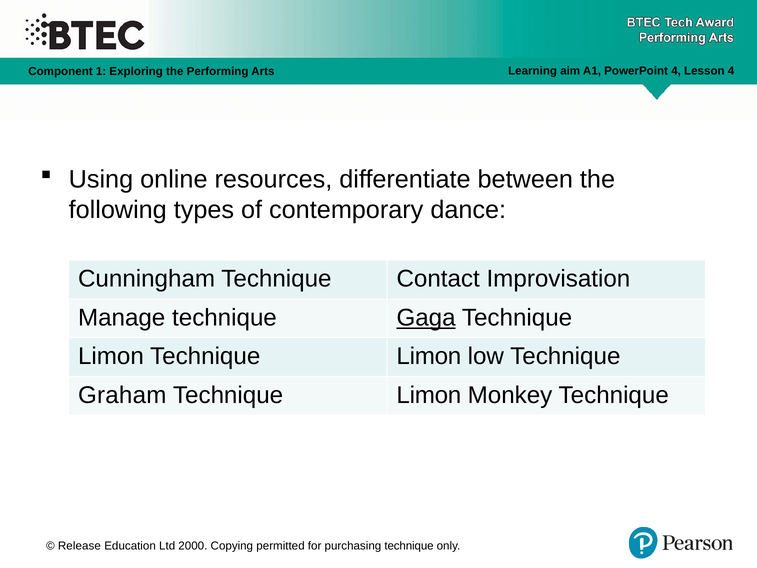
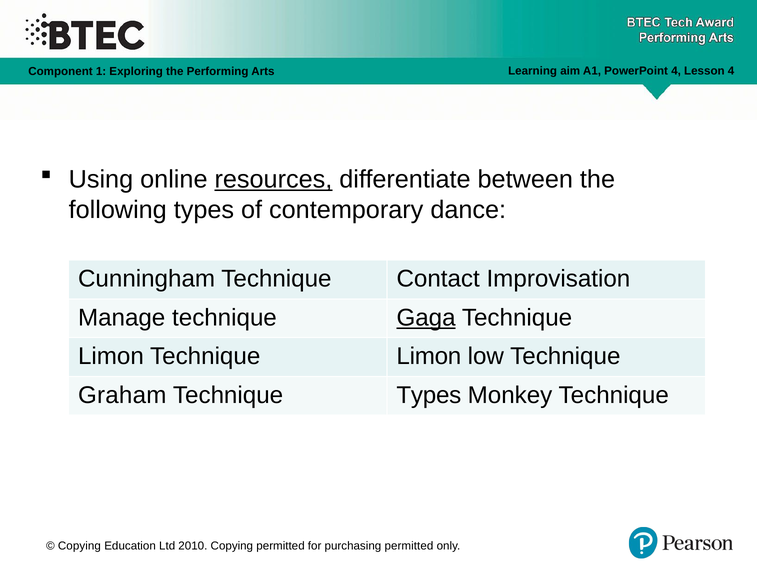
resources underline: none -> present (273, 179)
Limon: Limon -> Types (429, 395)
Release: Release -> Copying (79, 546)
2000: 2000 -> 2010 (193, 546)
purchasing technique: technique -> permitted (409, 546)
